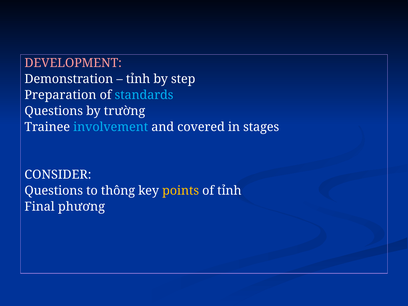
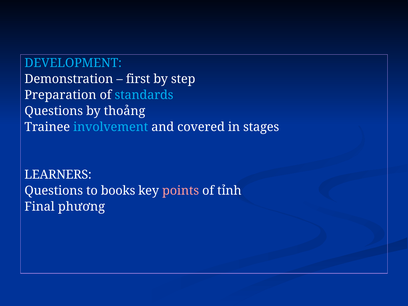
DEVELOPMENT colour: pink -> light blue (73, 63)
tỉnh: tỉnh -> first (138, 79)
trường: trường -> thoảng (125, 111)
CONSIDER: CONSIDER -> LEARNERS (58, 175)
thông: thông -> books (118, 191)
points colour: yellow -> pink (181, 191)
